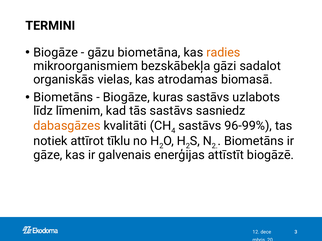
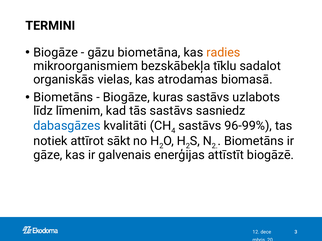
gāzi: gāzi -> tīklu (225, 66)
dabasgāzes colour: orange -> blue (67, 126)
tīklu: tīklu -> sākt (119, 141)
